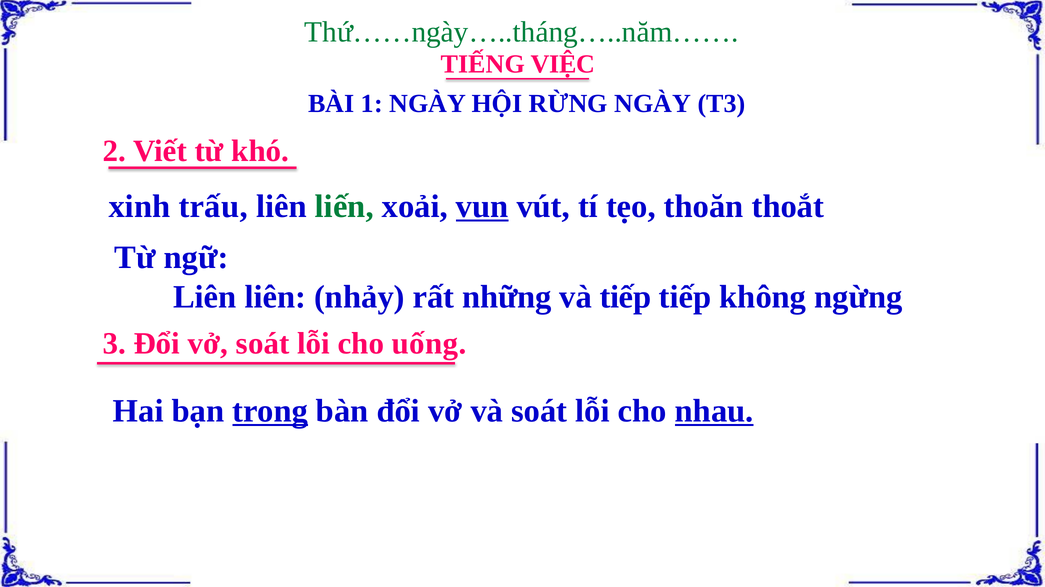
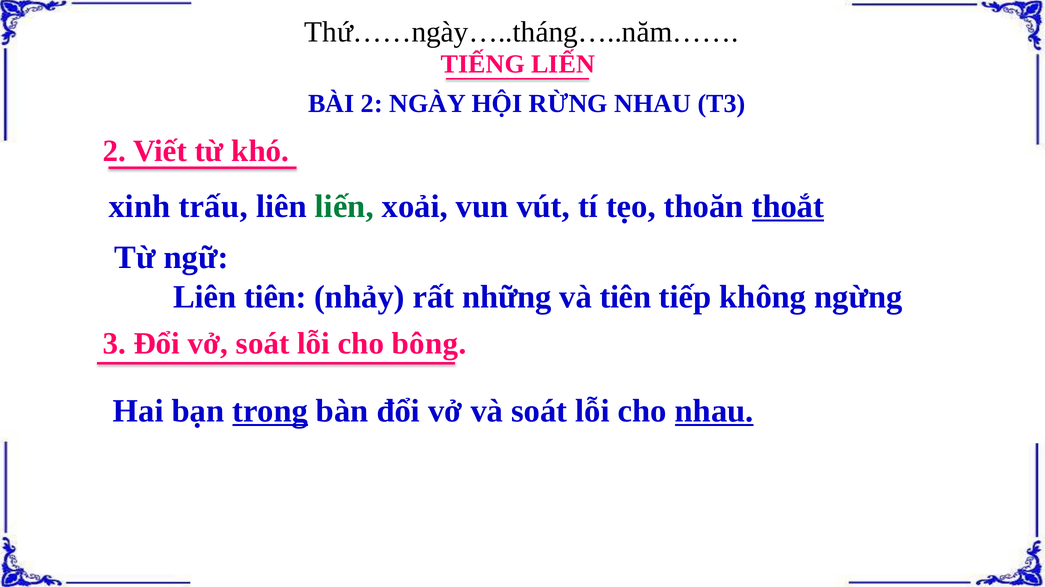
Thứ……ngày…..tháng…..năm…… colour: green -> black (521, 32)
TIẾNG VIỆC: VIỆC -> LIẾN (563, 64)
BÀI 1: 1 -> 2 (372, 103)
RỪNG NGÀY: NGÀY -> NHAU (653, 103)
vun underline: present -> none (482, 206)
thoắt underline: none -> present (788, 206)
Liên liên: liên -> tiên (275, 297)
và tiếp: tiếp -> tiên (625, 297)
uống: uống -> bông (429, 343)
